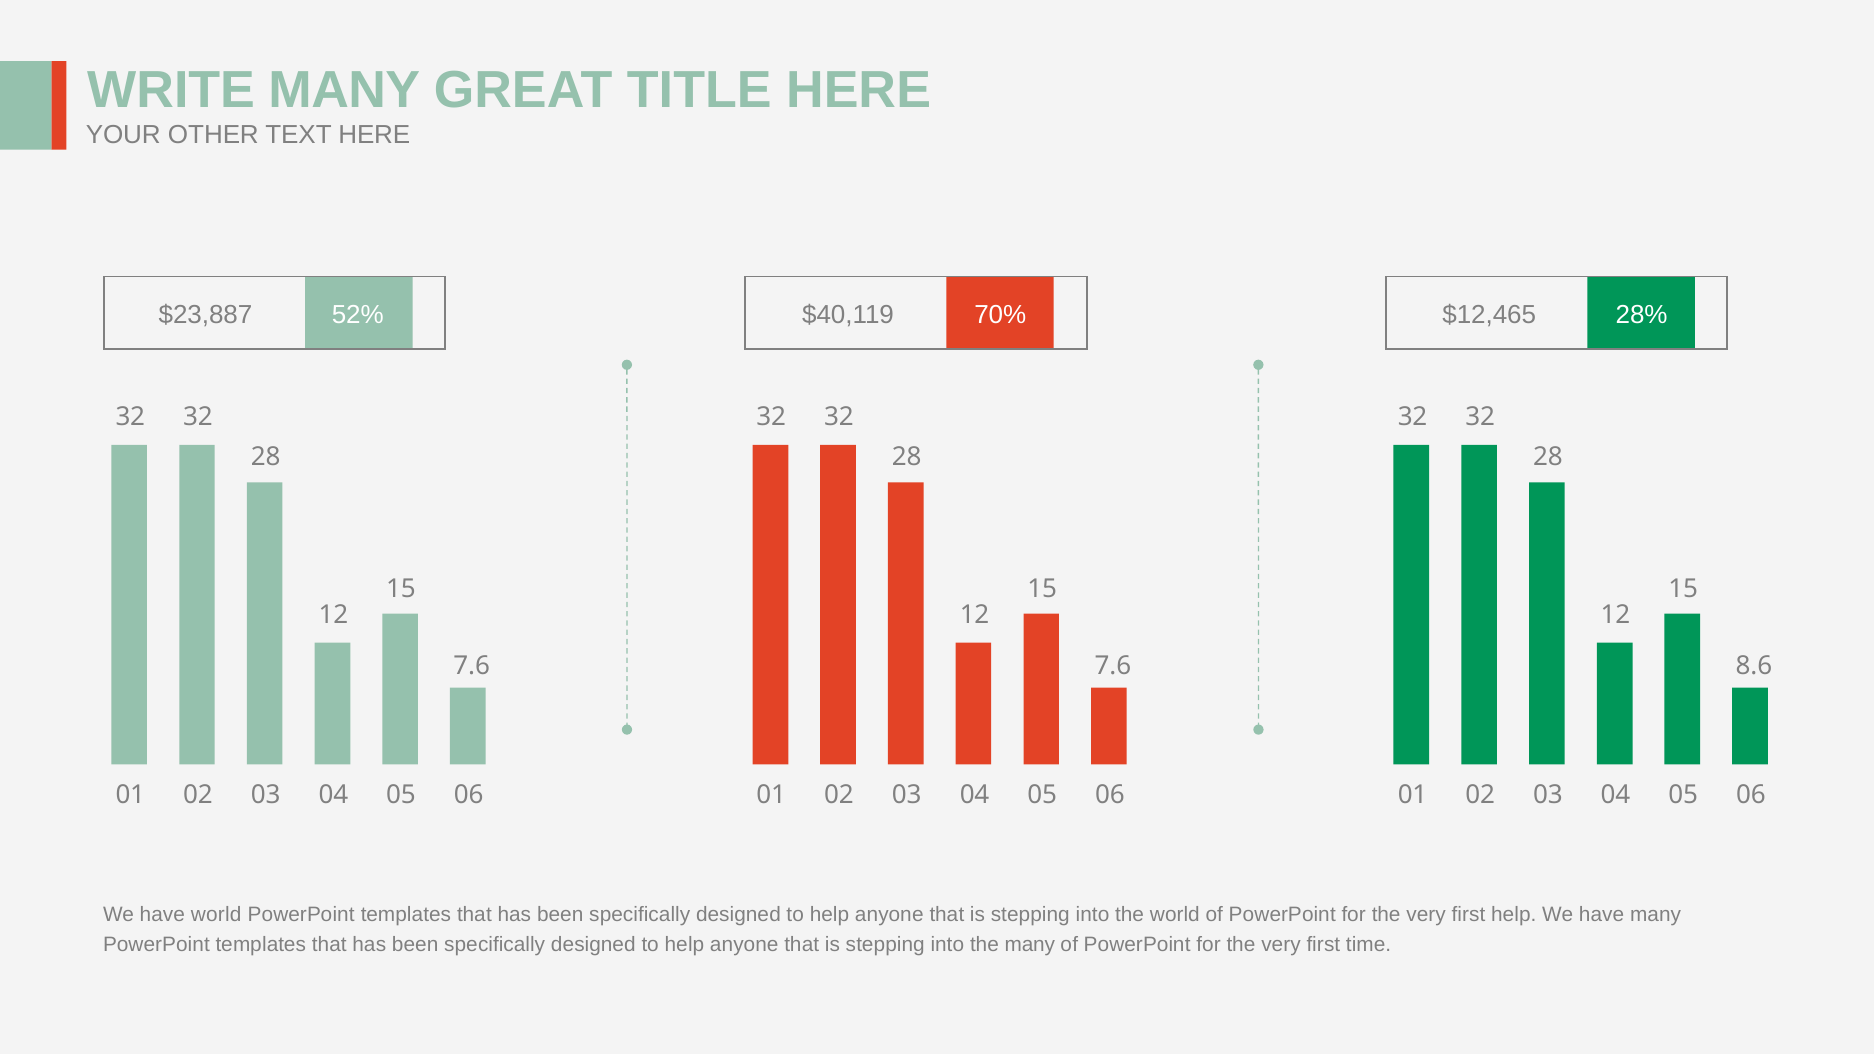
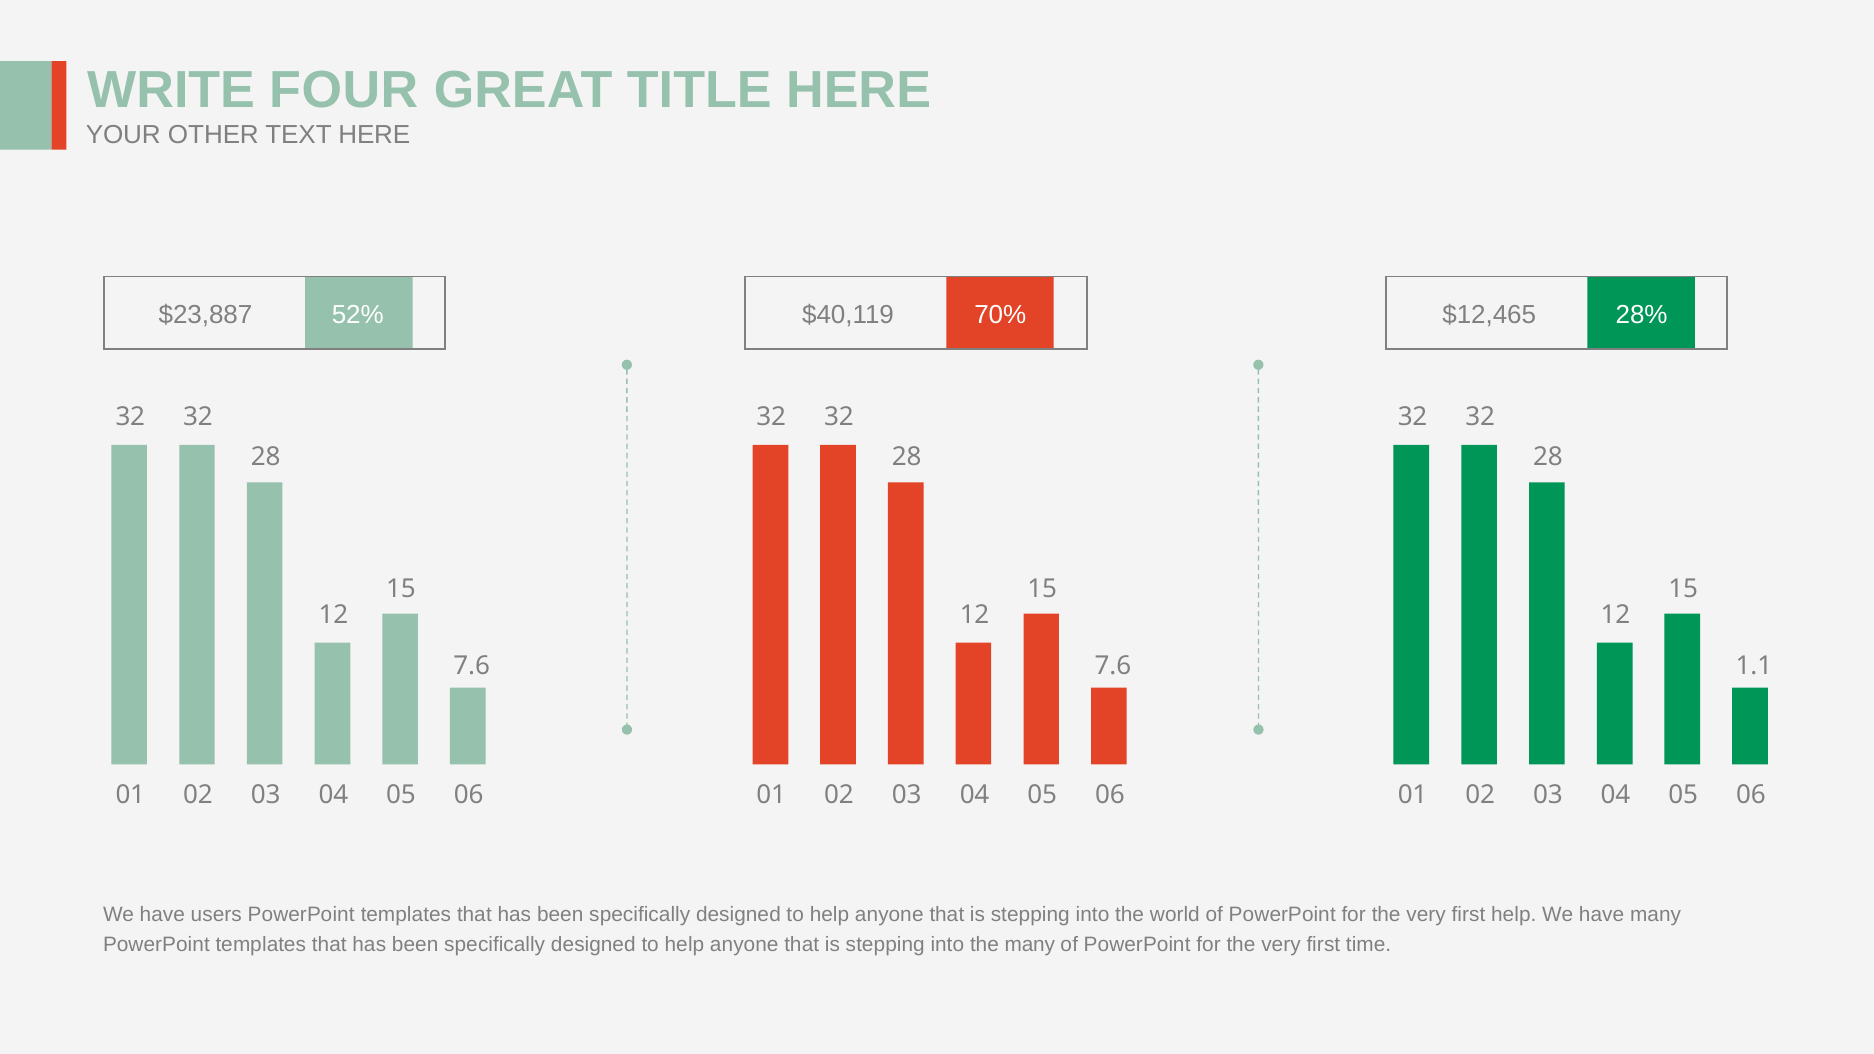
WRITE MANY: MANY -> FOUR (344, 90)
8.6: 8.6 -> 1.1 (1754, 666)
have world: world -> users (216, 915)
